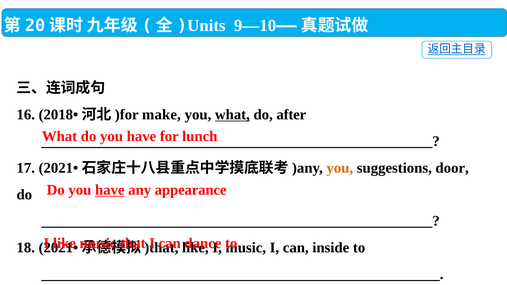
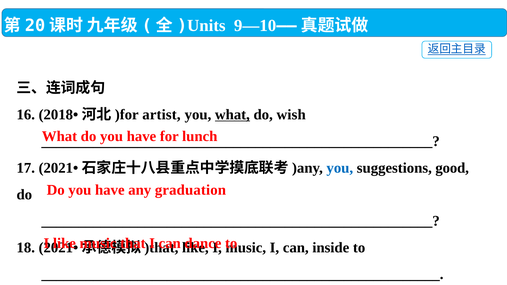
make: make -> artist (161, 115)
after: after -> wish (291, 115)
you colour: orange -> blue (340, 168)
door: door -> good (452, 168)
have underline: present -> none (110, 190)
appearance: appearance -> graduation (190, 190)
